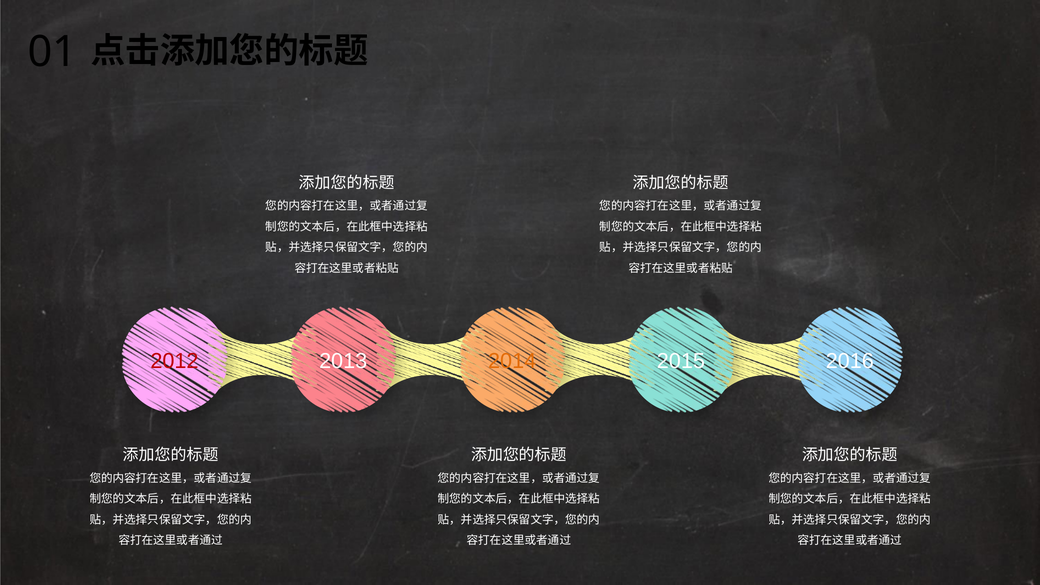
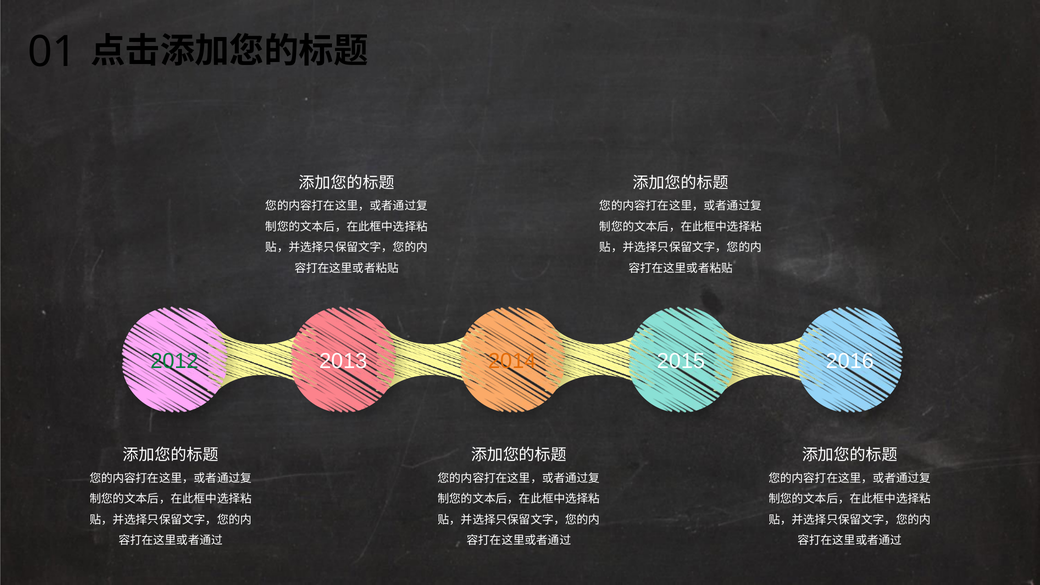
2012 colour: red -> green (174, 361)
